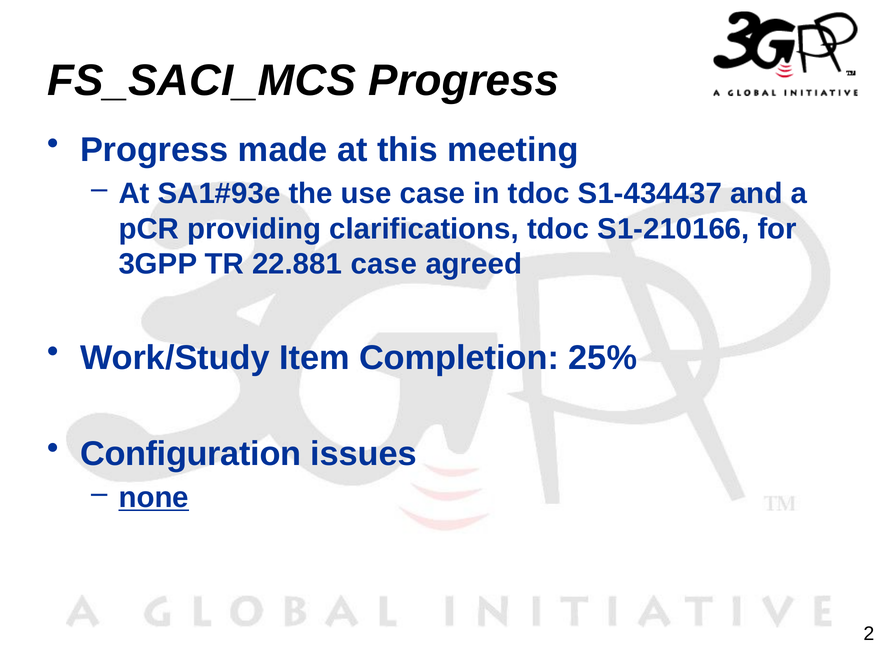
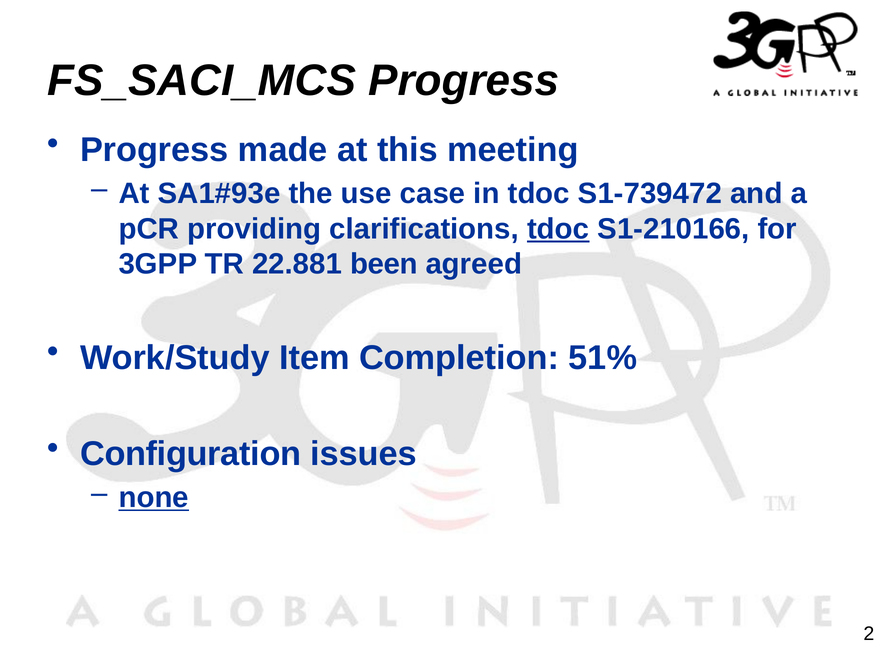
S1-434437: S1-434437 -> S1-739472 (650, 194)
tdoc underline: none -> present (558, 229)
22.881 case: case -> been (384, 264)
25%: 25% -> 51% (603, 358)
